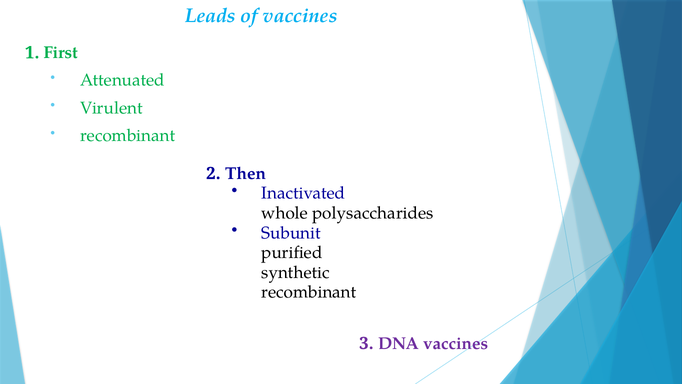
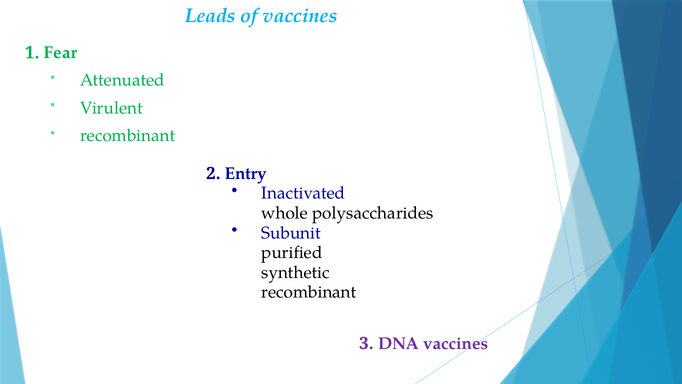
First: First -> Fear (61, 53)
Then: Then -> Entry (246, 173)
